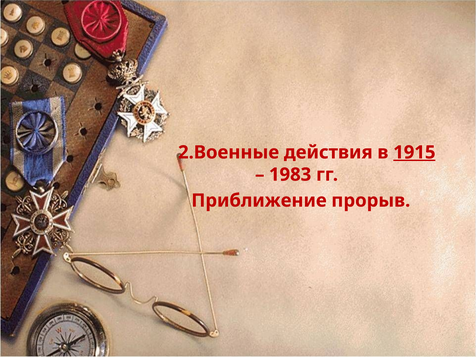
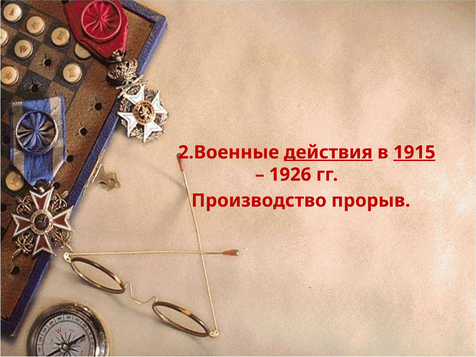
действия underline: none -> present (328, 152)
1983: 1983 -> 1926 (290, 175)
Приближение: Приближение -> Производство (259, 201)
